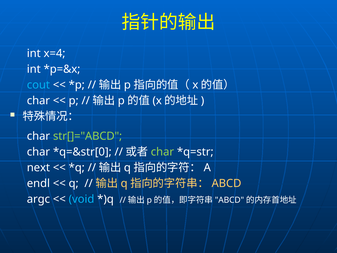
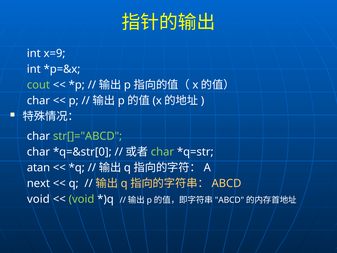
x=4: x=4 -> x=9 (55, 53)
cout colour: light blue -> light green (38, 85)
next: next -> atan (38, 167)
endl: endl -> next (38, 183)
argc: argc -> void (38, 199)
void colour: light blue -> light green (82, 199)
